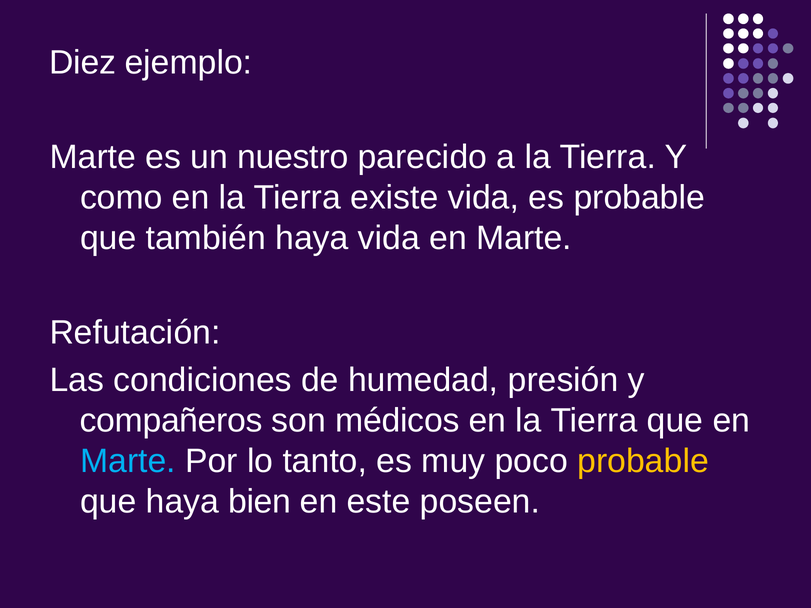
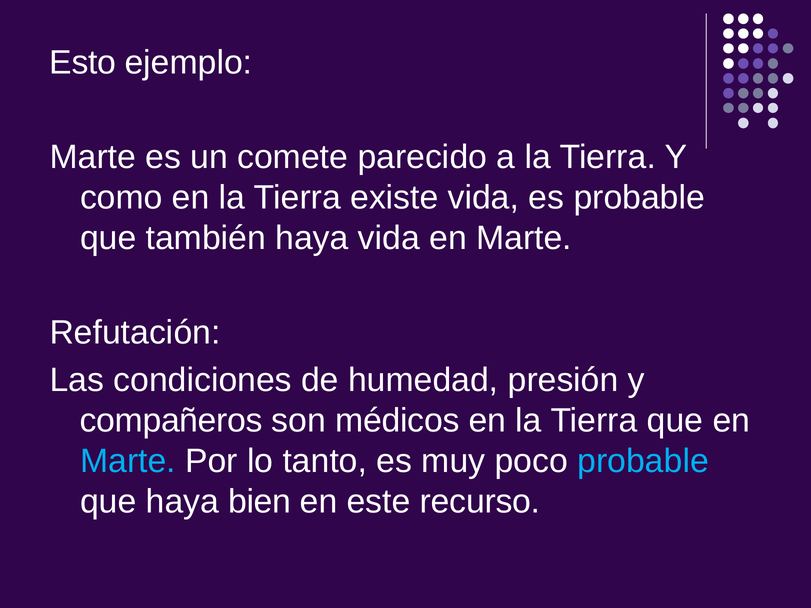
Diez: Diez -> Esto (83, 63)
nuestro: nuestro -> comete (293, 157)
probable colour: yellow -> light blue (643, 461)
poseen: poseen -> recurso (480, 502)
